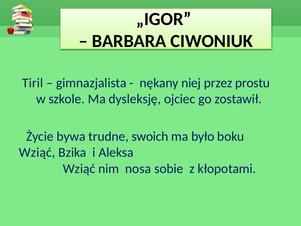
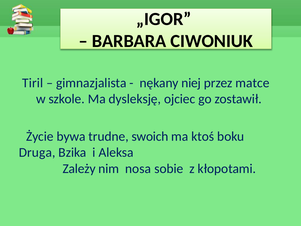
prostu: prostu -> matce (252, 83)
było: było -> ktoś (203, 136)
Wziąć: Wziąć -> Druga (37, 152)
Wziąć: Wziąć -> Zależy (79, 168)
